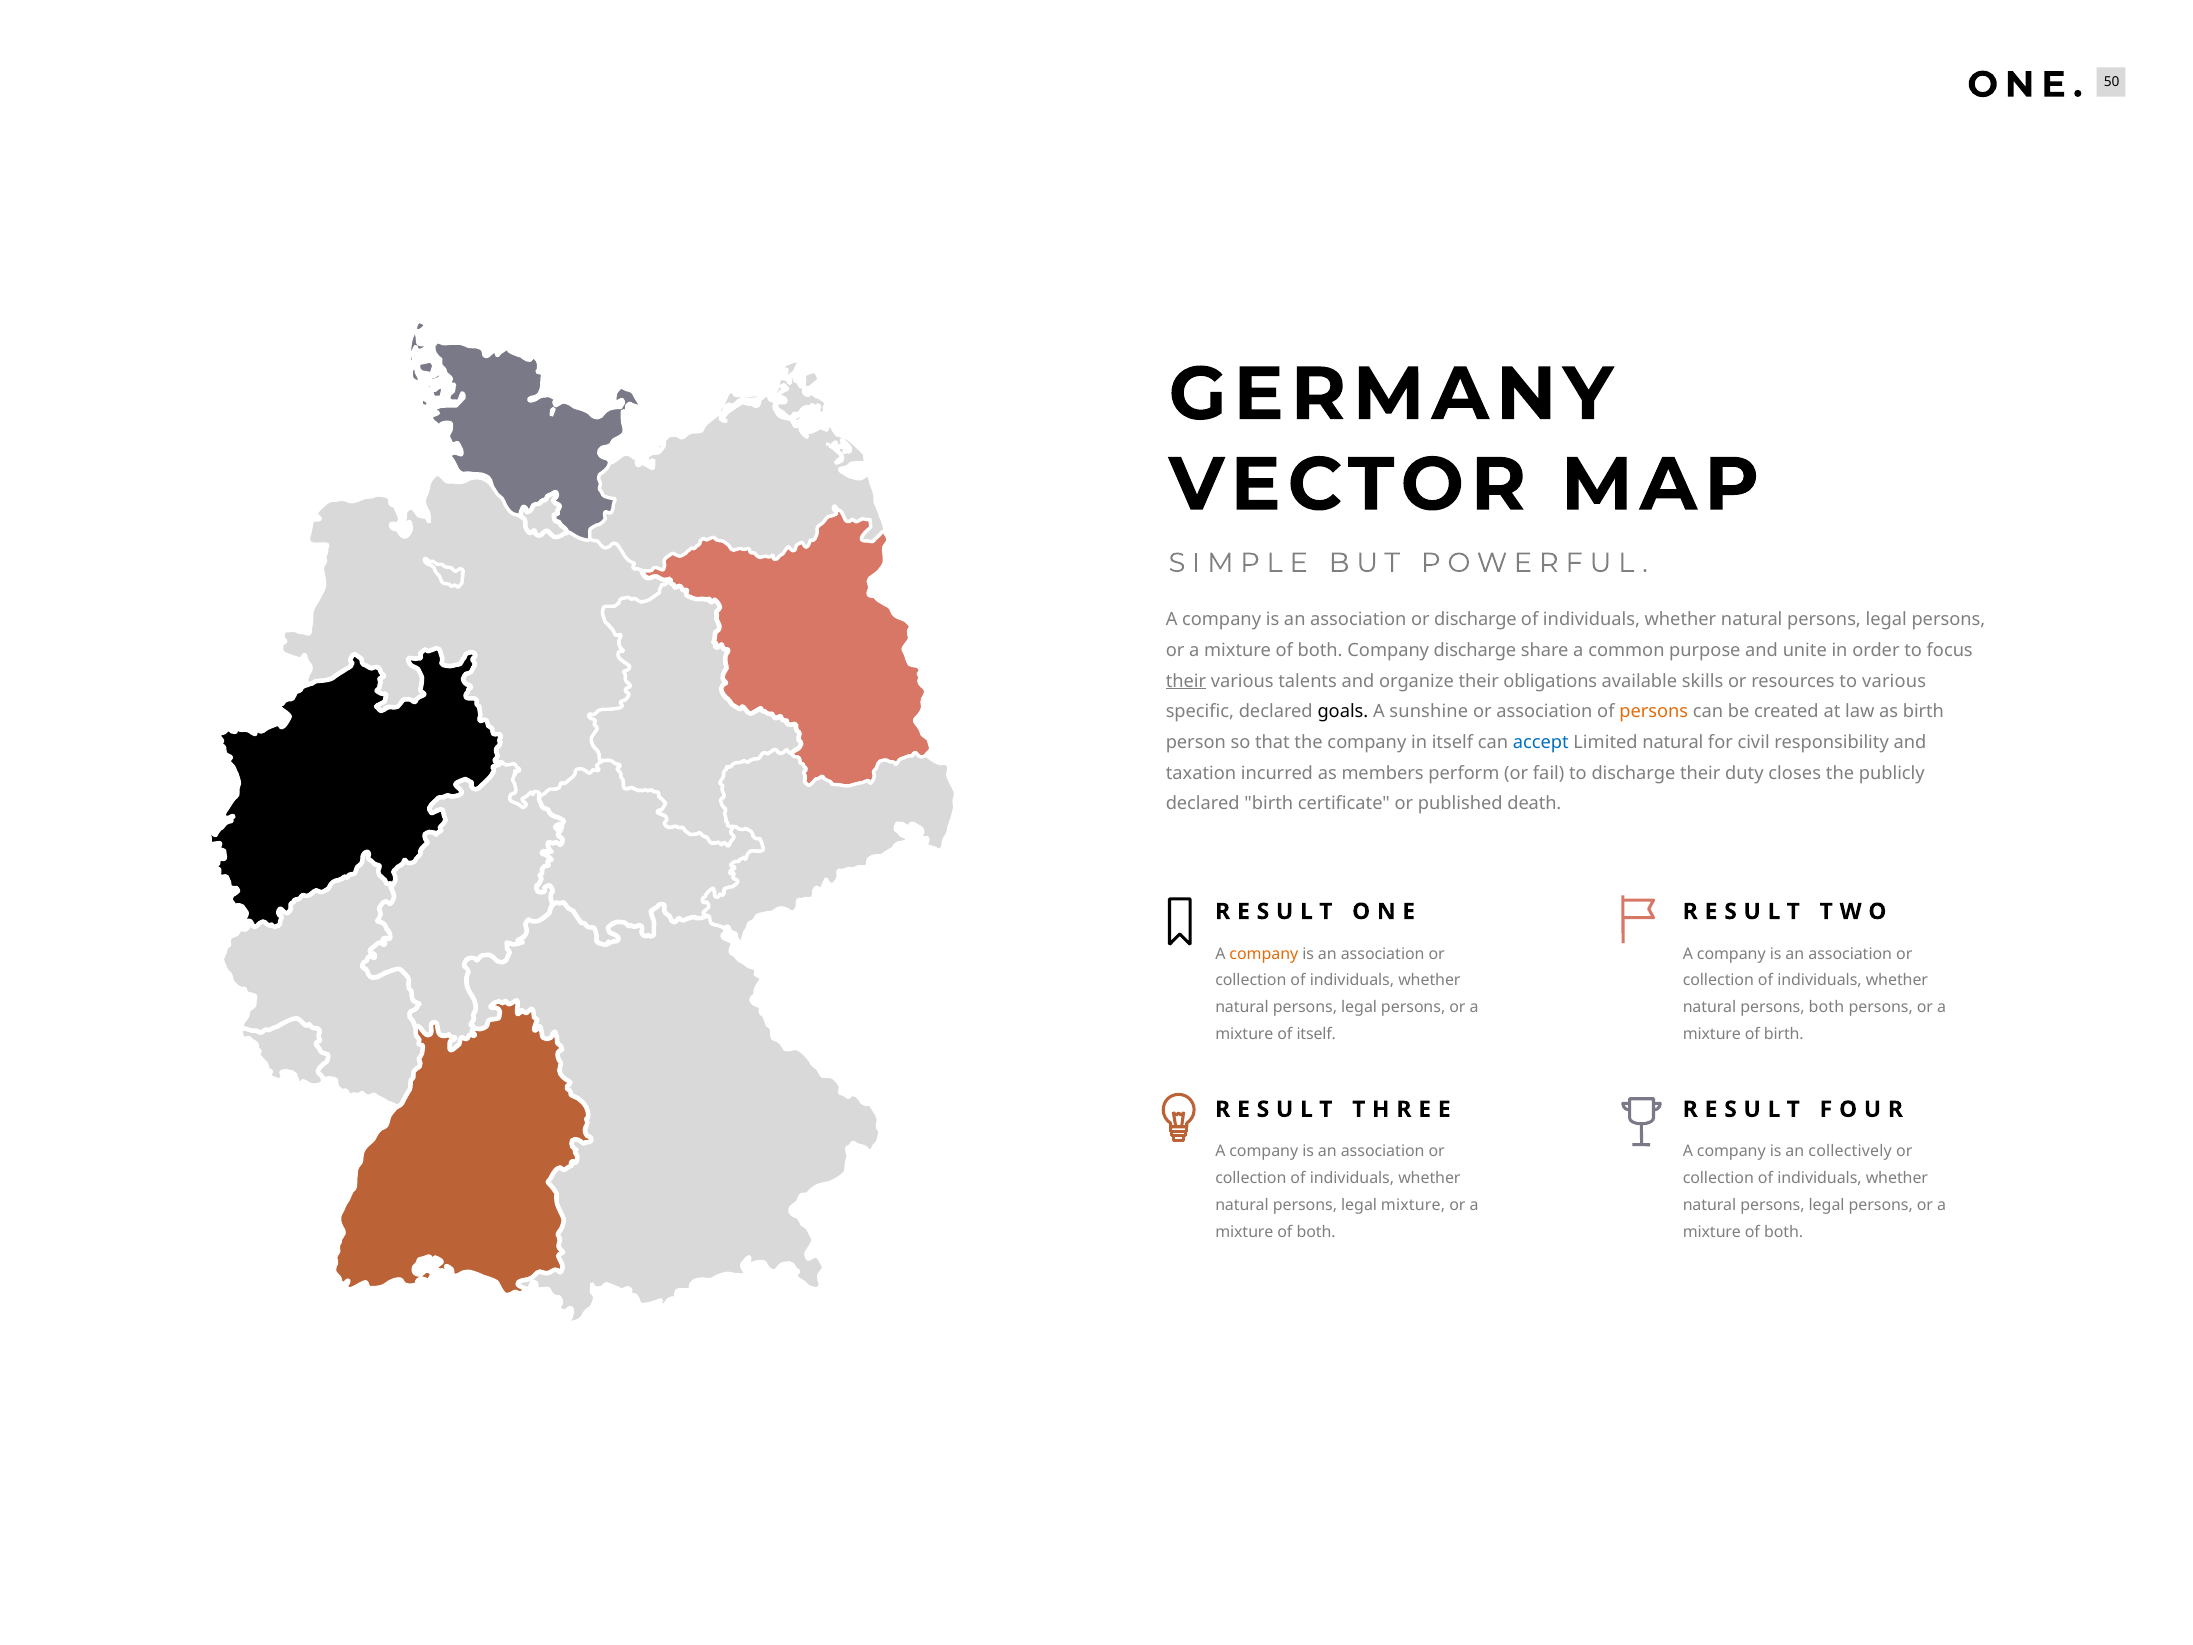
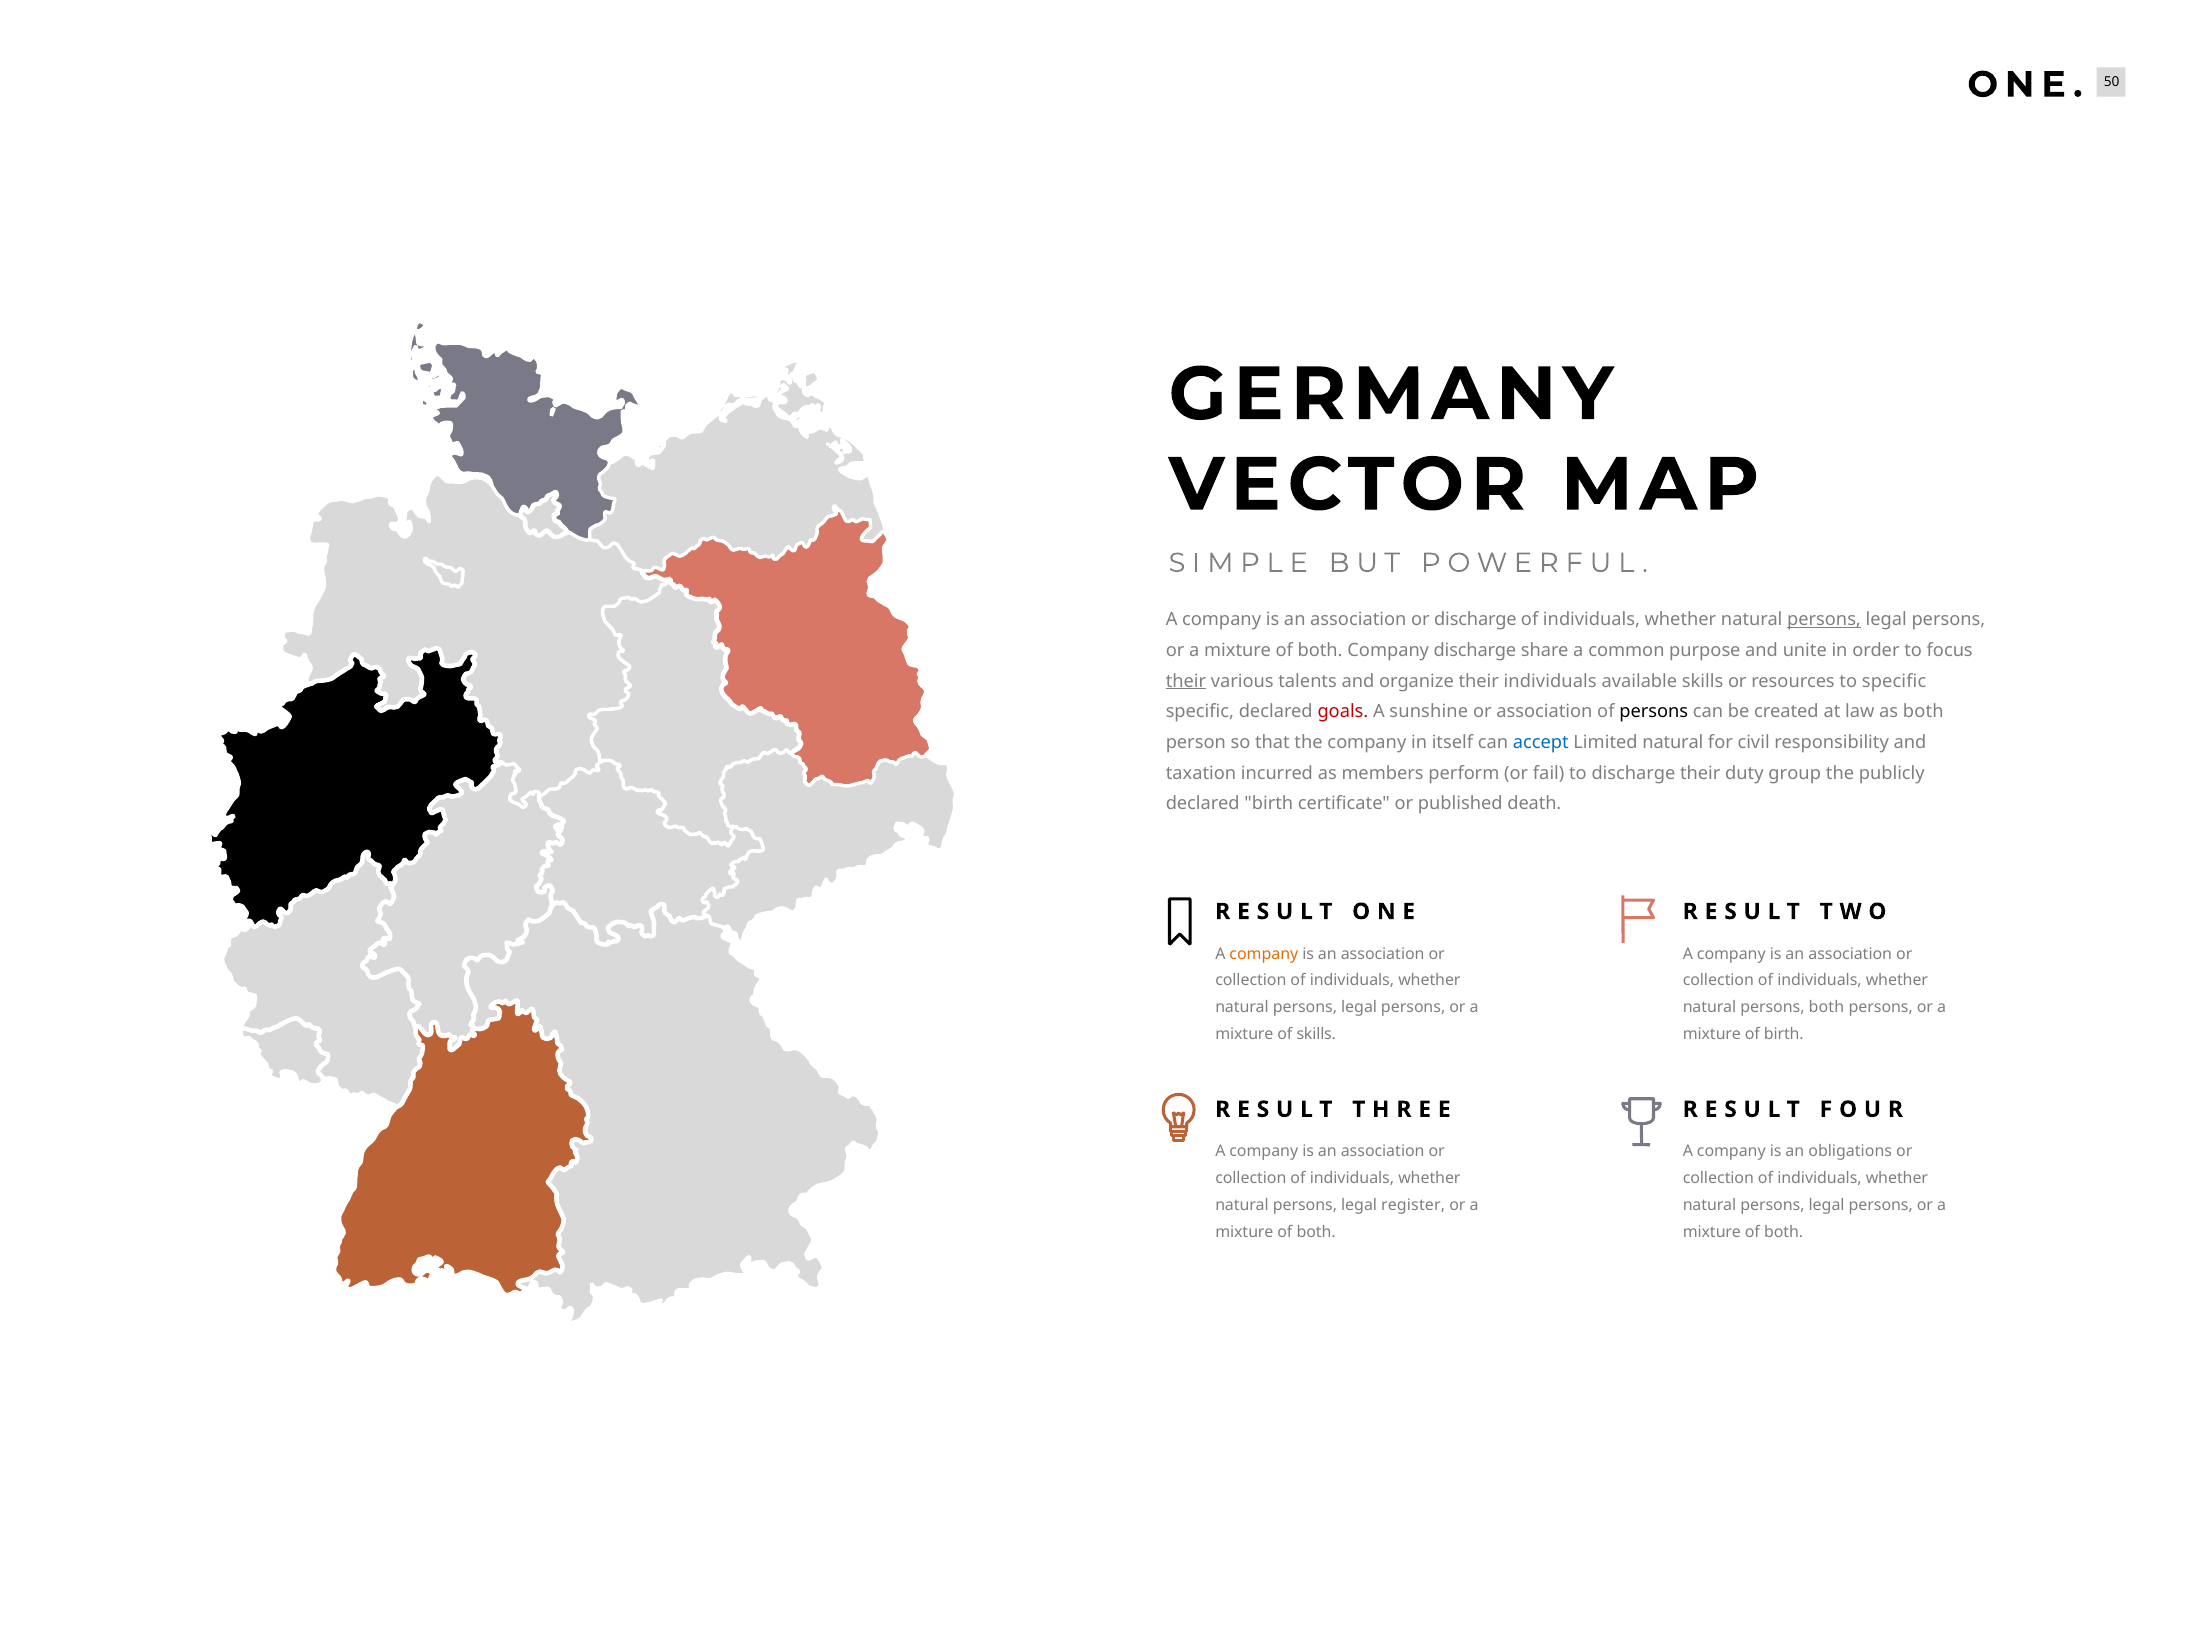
persons underline: none -> present (1824, 619)
their obligations: obligations -> individuals (1550, 681)
to various: various -> specific (1894, 681)
goals colour: black -> red (1343, 712)
persons colour: orange -> black (1654, 712)
as birth: birth -> both (1923, 712)
closes: closes -> group (1795, 773)
of itself: itself -> skills (1316, 1034)
collectively: collectively -> obligations (1850, 1151)
legal mixture: mixture -> register (1413, 1205)
